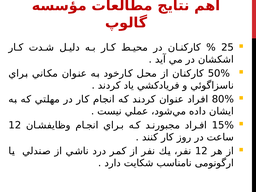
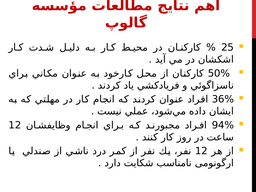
80%: 80% -> 36% (223, 99)
15%: 15% -> 94% (223, 125)
